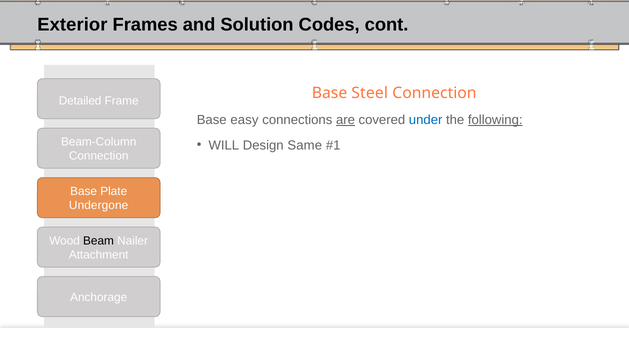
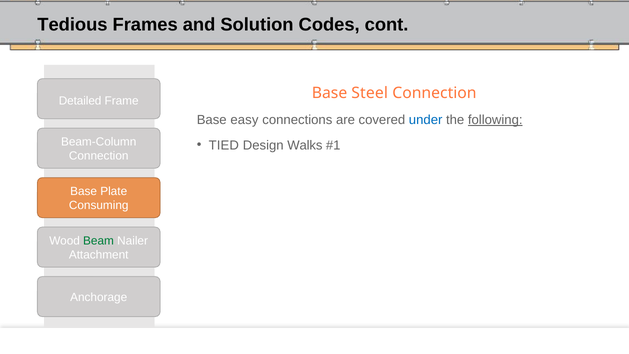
Exterior: Exterior -> Tedious (72, 25)
are underline: present -> none (345, 120)
WILL: WILL -> TIED (224, 145)
Same: Same -> Walks (305, 145)
Undergone: Undergone -> Consuming (99, 205)
Beam colour: black -> green (99, 241)
